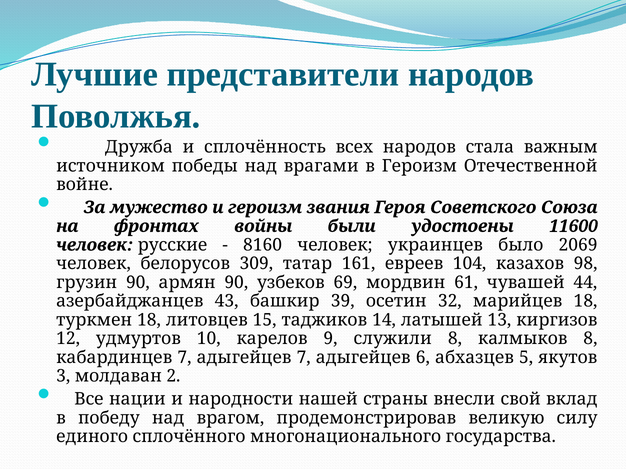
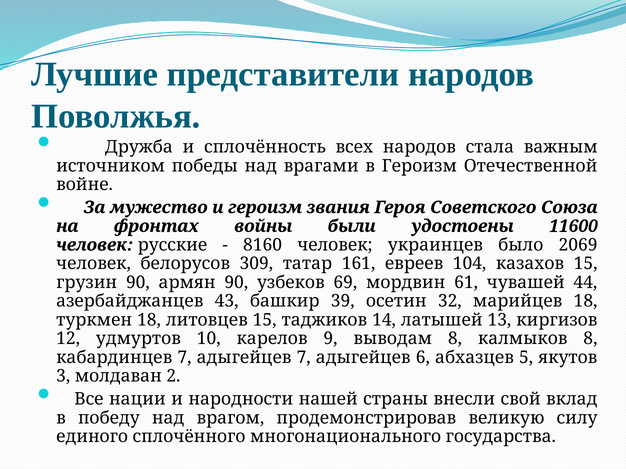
казахов 98: 98 -> 15 (586, 264)
служили: служили -> выводам (393, 339)
